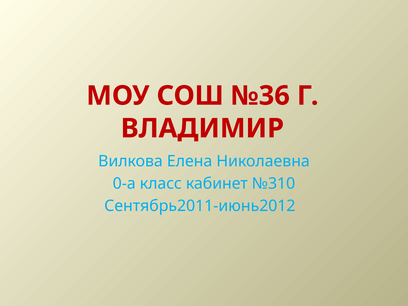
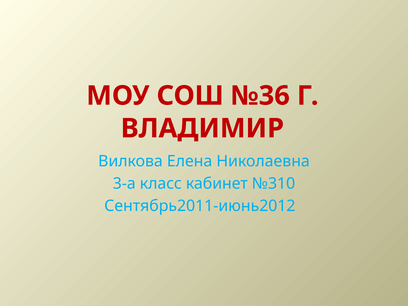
0-а: 0-а -> 3-а (124, 184)
